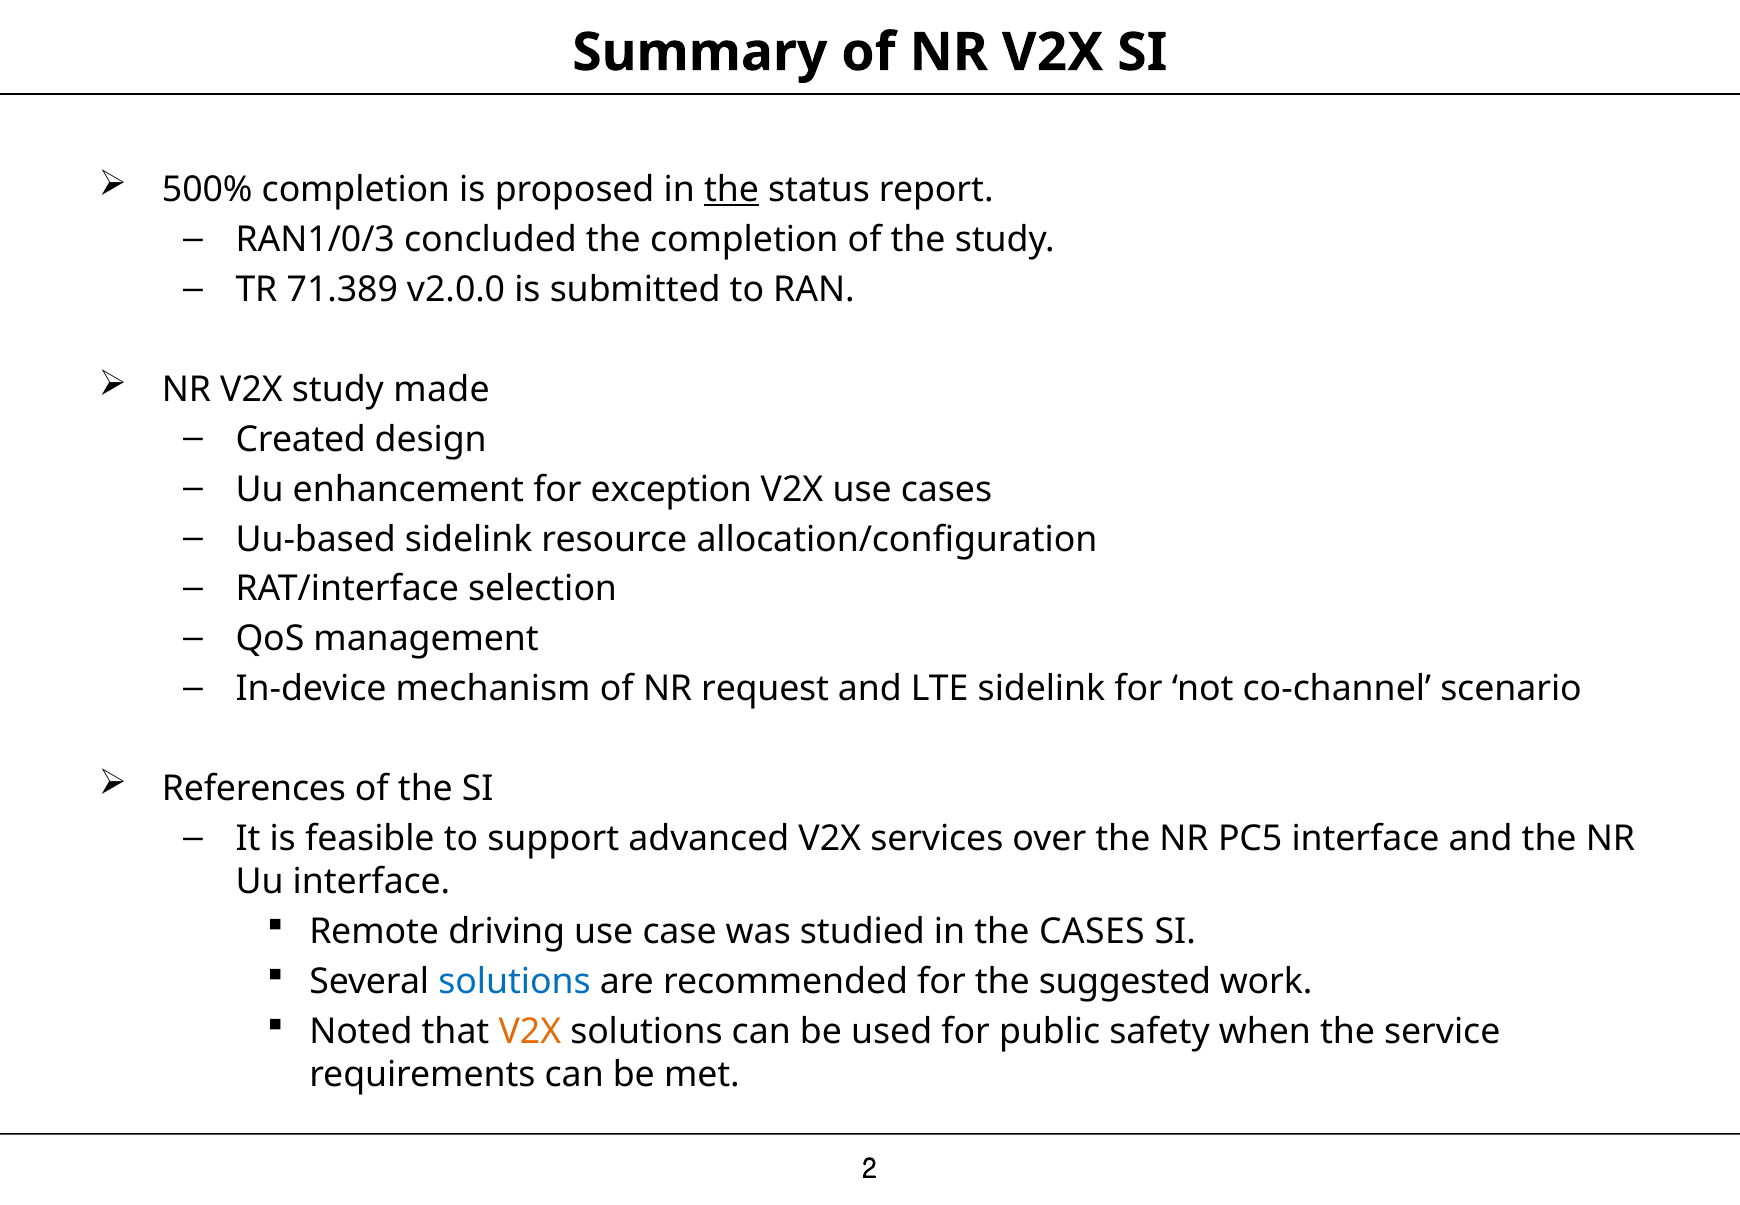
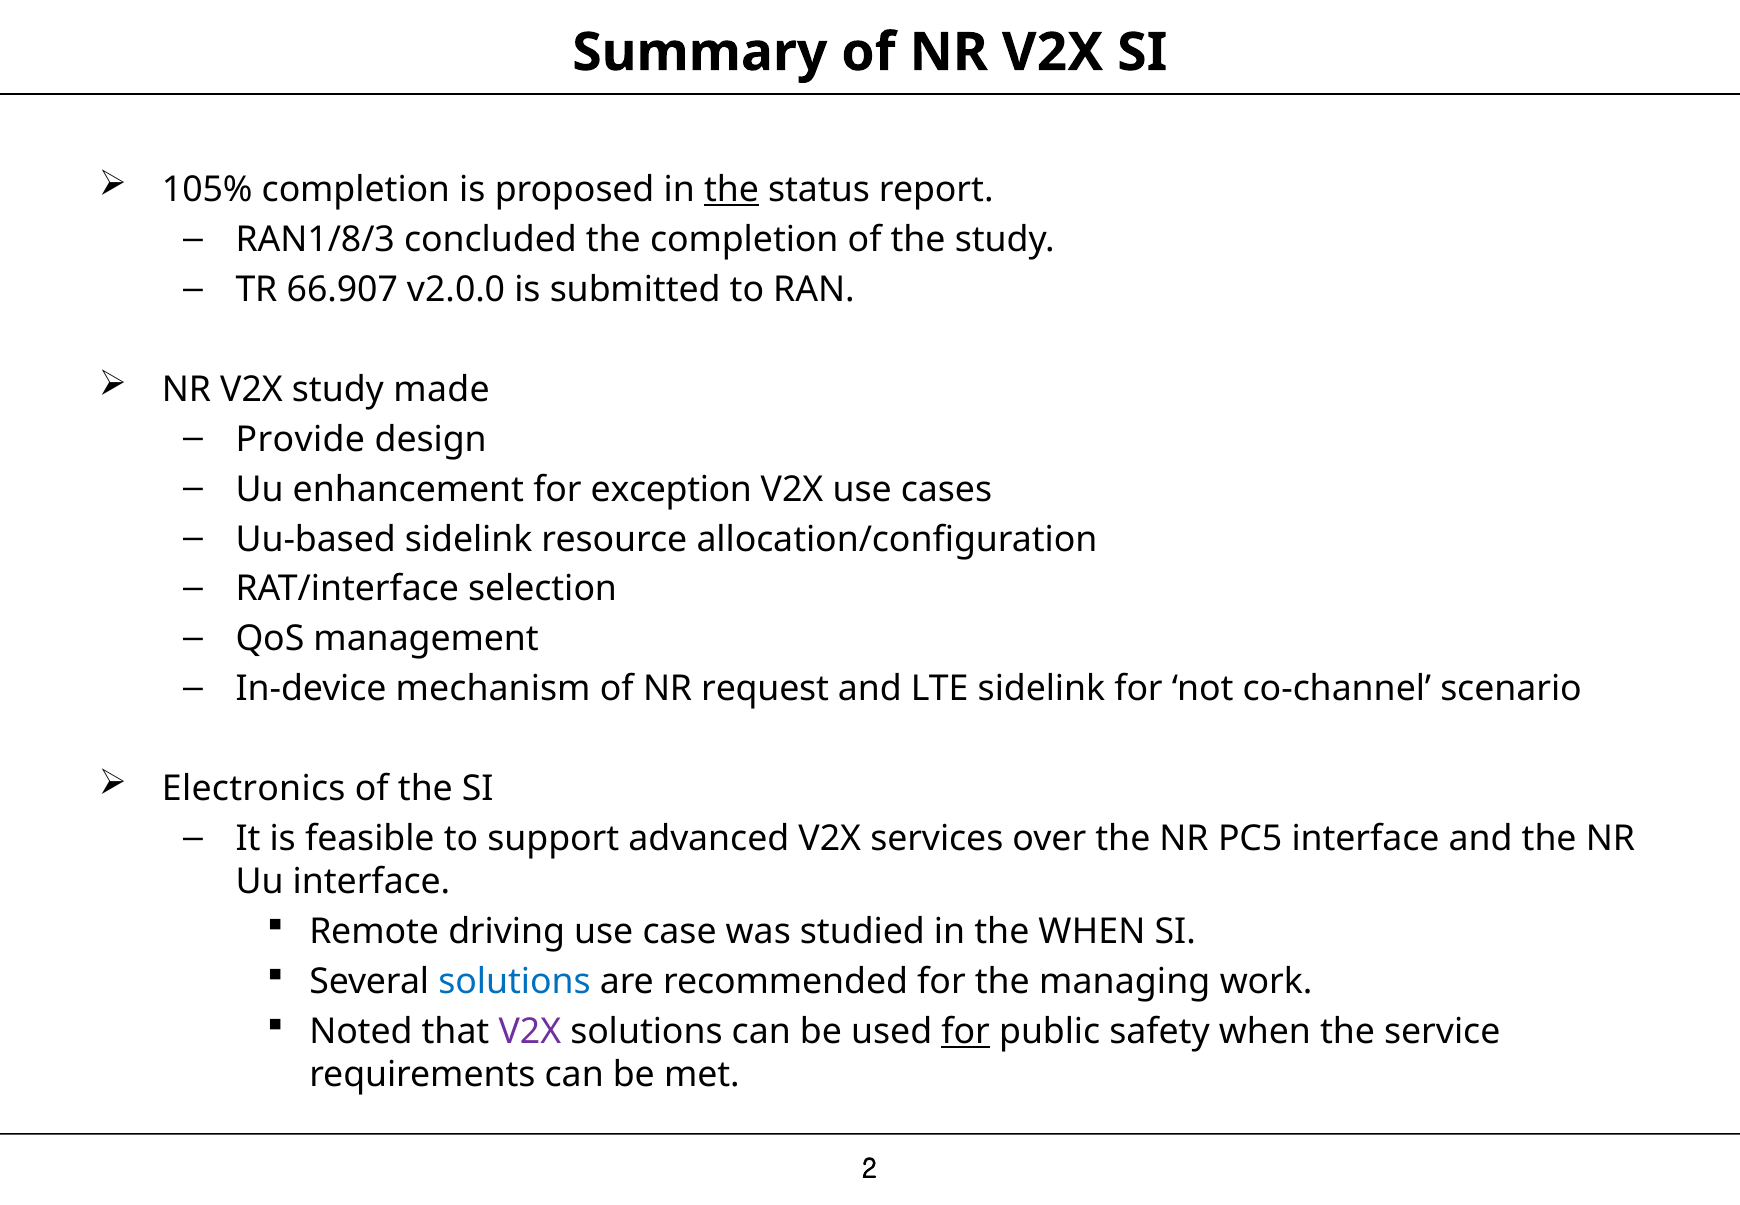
500%: 500% -> 105% (207, 189)
RAN1/0/3: RAN1/0/3 -> RAN1/8/3 (315, 239)
71.389: 71.389 -> 66.907 (342, 289)
Created: Created -> Provide (300, 439)
References: References -> Electronics (254, 789)
the CASES: CASES -> WHEN (1092, 932)
suggested: suggested -> managing (1125, 982)
V2X colour: orange -> purple (530, 1031)
for underline: none -> present (966, 1031)
